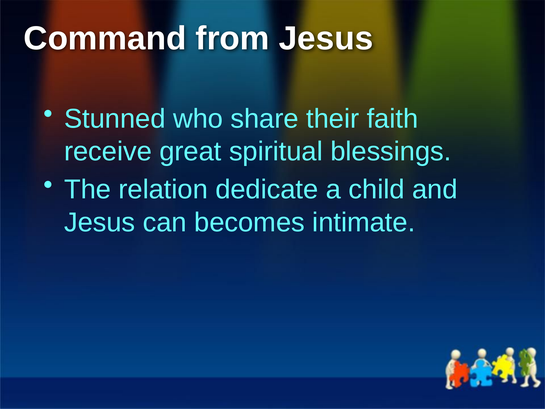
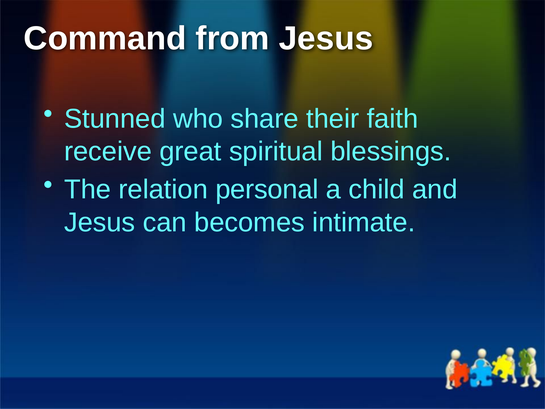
dedicate: dedicate -> personal (267, 190)
